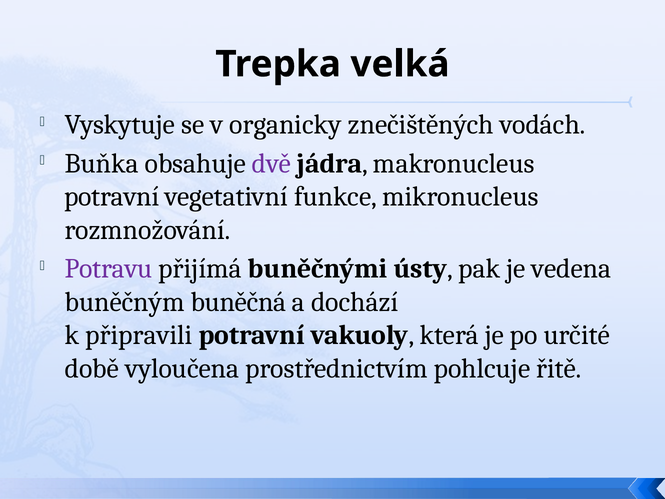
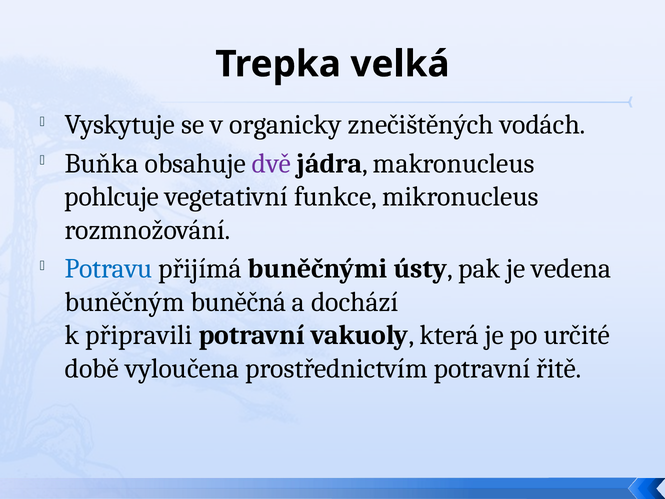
potravní: potravní -> pohlcuje (112, 197)
Potravu colour: purple -> blue (109, 269)
prostřednictvím pohlcuje: pohlcuje -> potravní (482, 368)
